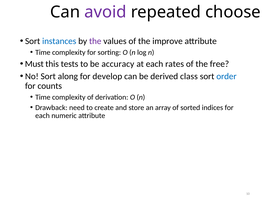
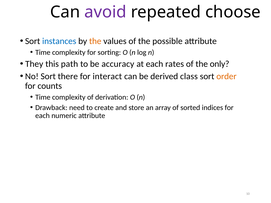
the colour: purple -> orange (95, 41)
improve: improve -> possible (167, 41)
Must: Must -> They (34, 64)
tests: tests -> path (69, 64)
free: free -> only (220, 64)
along: along -> there (68, 76)
develop: develop -> interact (107, 76)
order colour: blue -> orange (226, 76)
